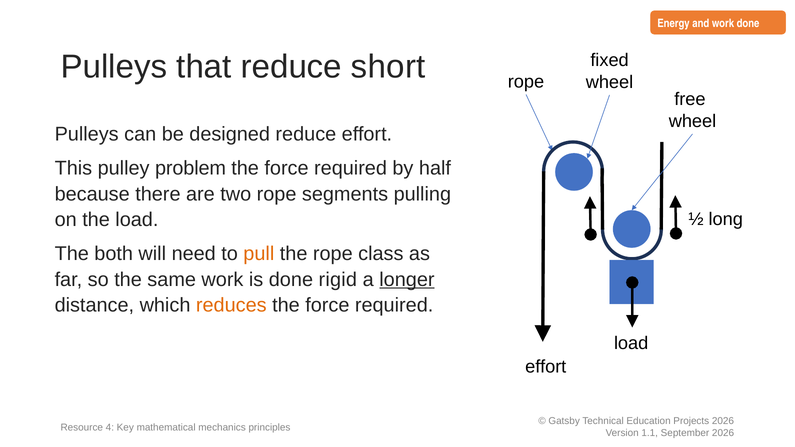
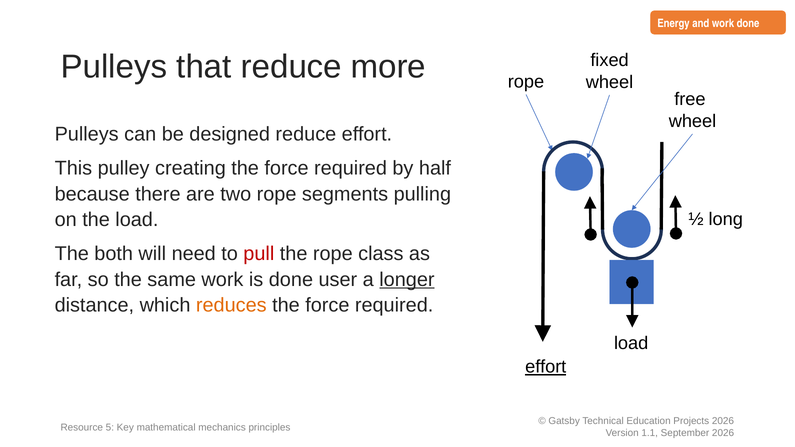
short: short -> more (388, 67)
problem: problem -> creating (190, 168)
pull colour: orange -> red (259, 254)
rigid: rigid -> user (338, 280)
effort underline: none -> present (546, 367)
4: 4 -> 5 (110, 428)
